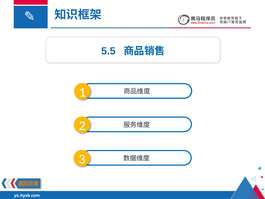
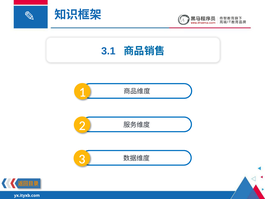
5.5: 5.5 -> 3.1 (108, 51)
